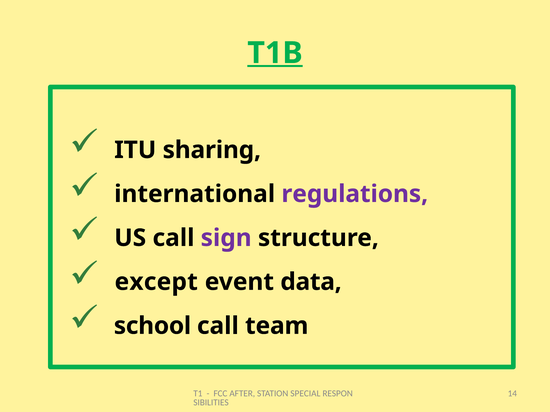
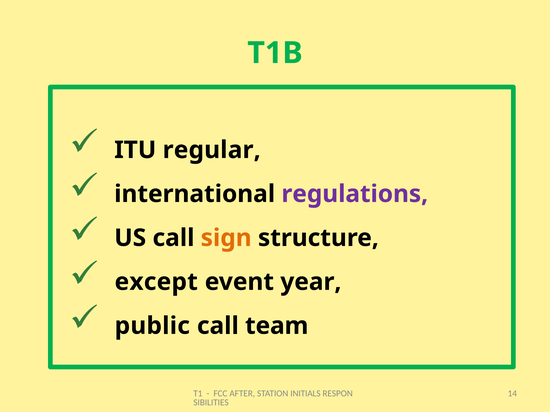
T1B underline: present -> none (275, 53)
sharing: sharing -> regular (212, 150)
sign colour: purple -> orange (226, 238)
data: data -> year (311, 282)
school: school -> public (152, 326)
SPECIAL: SPECIAL -> INITIALS (305, 394)
